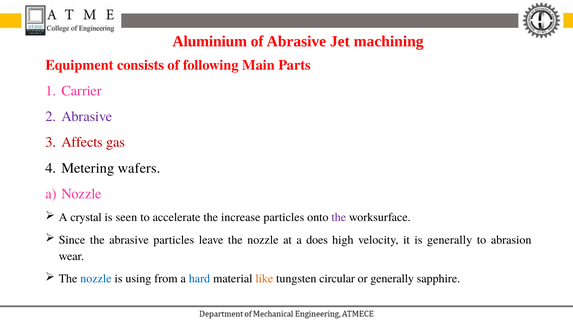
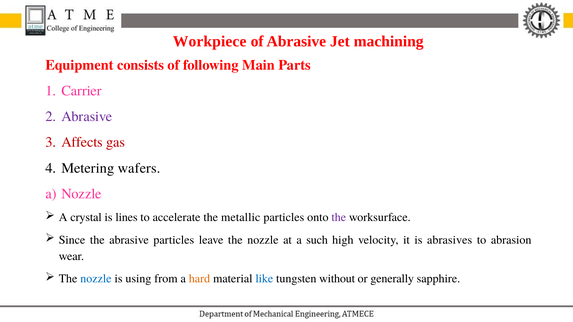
Aluminium: Aluminium -> Workpiece (210, 41)
seen: seen -> lines (127, 218)
increase: increase -> metallic (241, 218)
does: does -> such (317, 240)
is generally: generally -> abrasives (450, 240)
hard colour: blue -> orange (199, 279)
like colour: orange -> blue (264, 279)
circular: circular -> without (337, 279)
